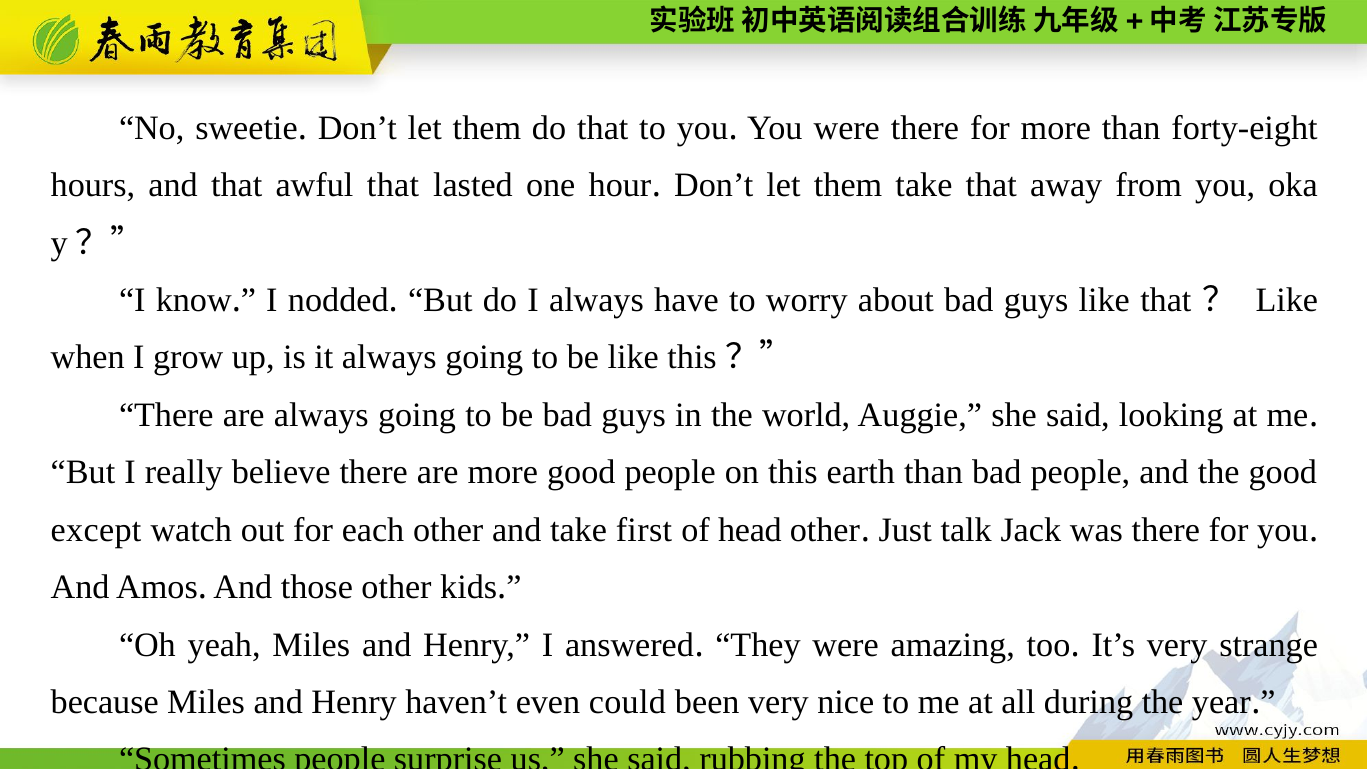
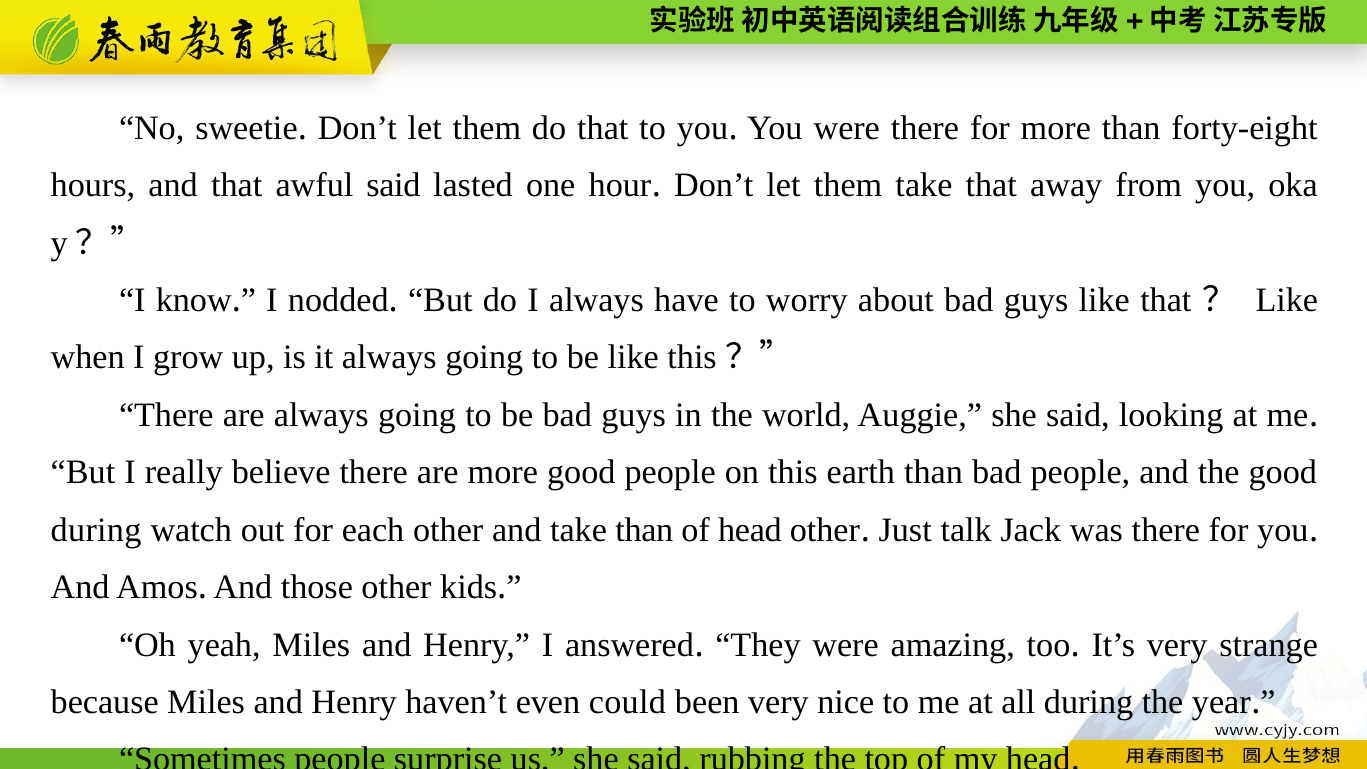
awful that: that -> said (393, 186)
except: except -> during (96, 530)
take first: first -> than (644, 530)
